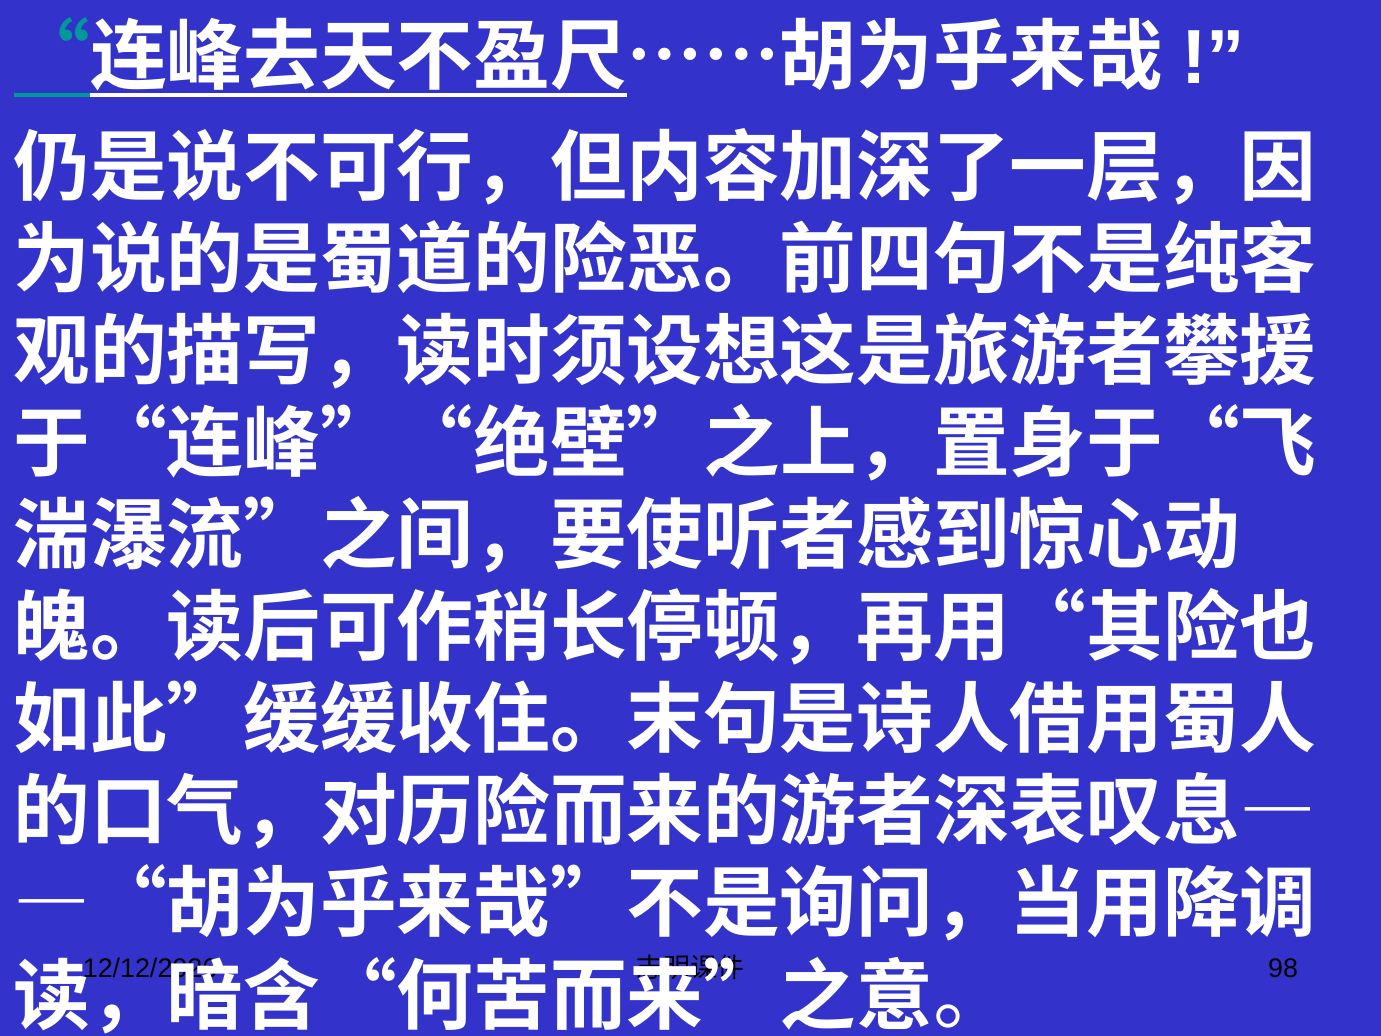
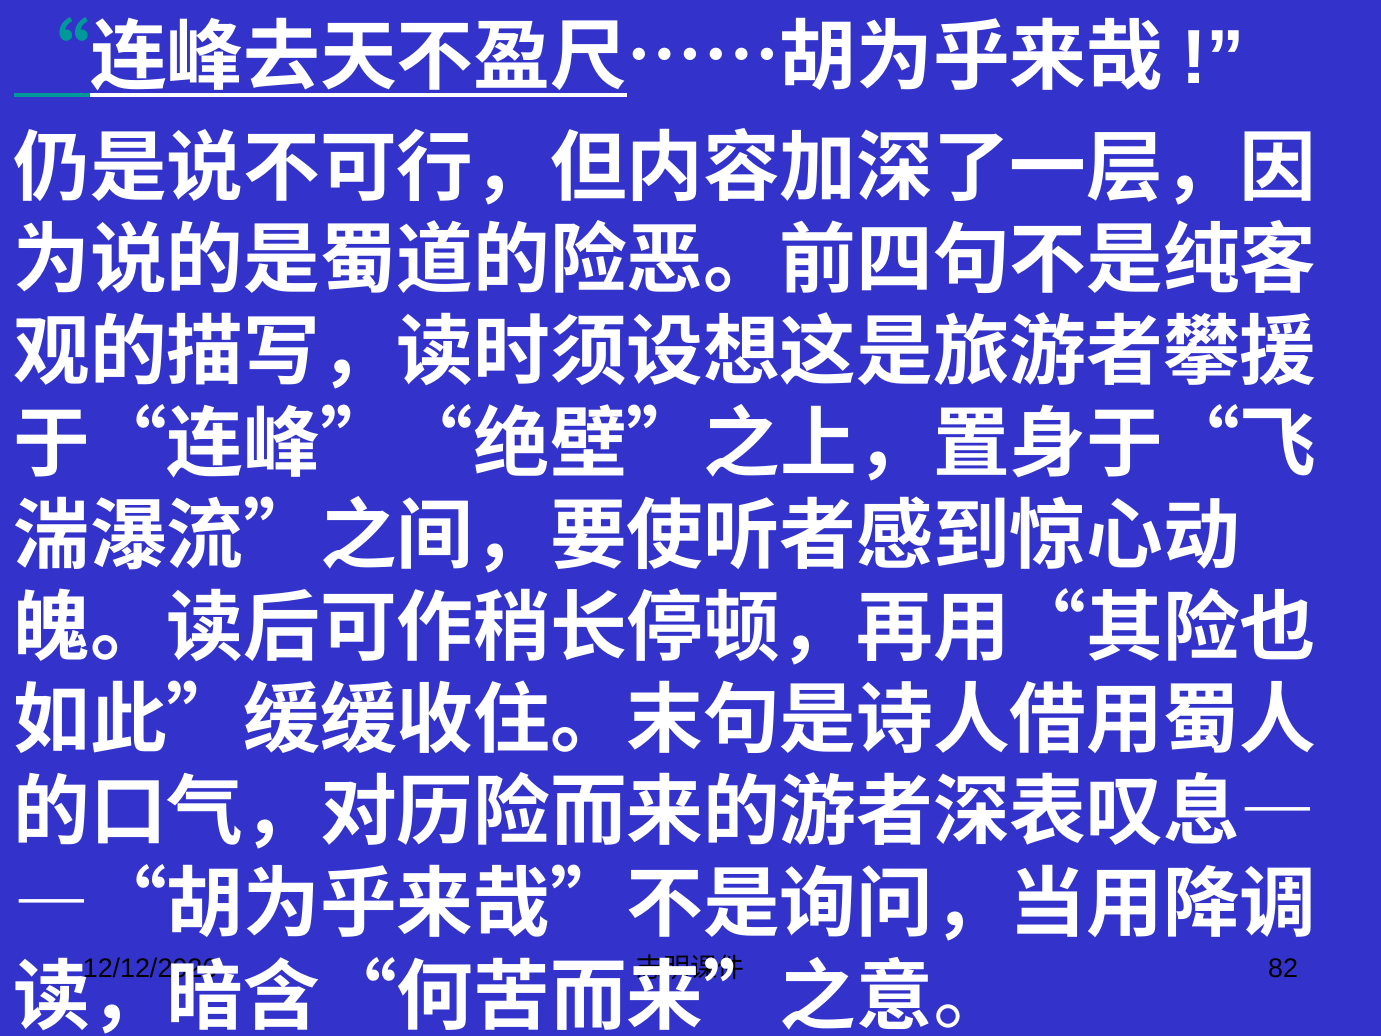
98: 98 -> 82 (1283, 968)
